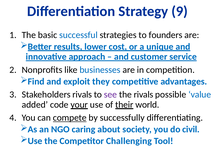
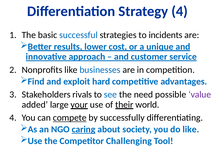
Strategy 9: 9 -> 4 (180, 11)
founders: founders -> incidents (166, 35)
they: they -> hard (101, 82)
see colour: purple -> blue (110, 95)
the rivals: rivals -> need (143, 95)
value colour: blue -> purple (200, 95)
code: code -> large (59, 105)
caring underline: none -> present (83, 130)
do civil: civil -> like (191, 130)
